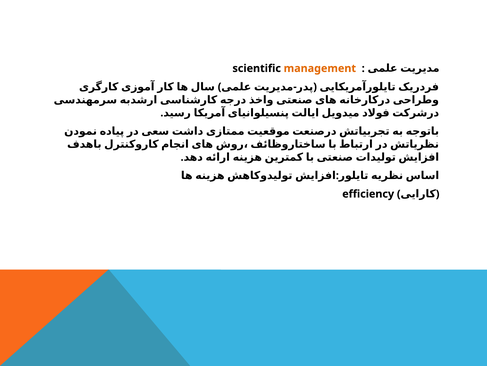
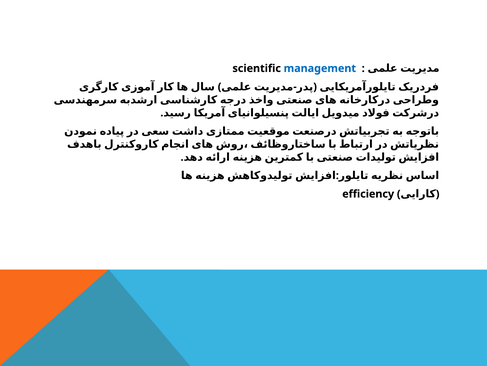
management colour: orange -> blue (320, 68)
